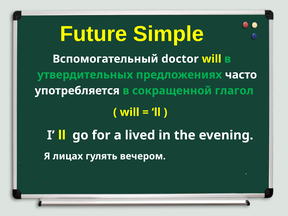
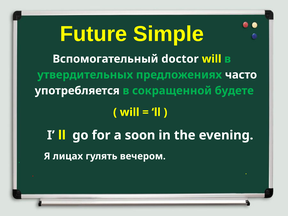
глагол: глагол -> будете (234, 91)
lived: lived -> soon (140, 135)
